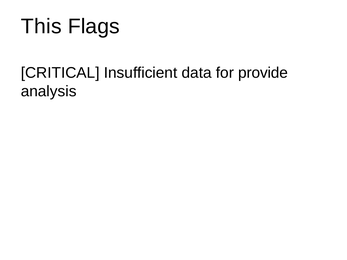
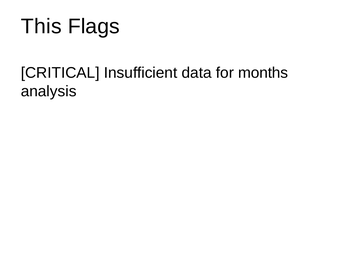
provide: provide -> months (263, 73)
